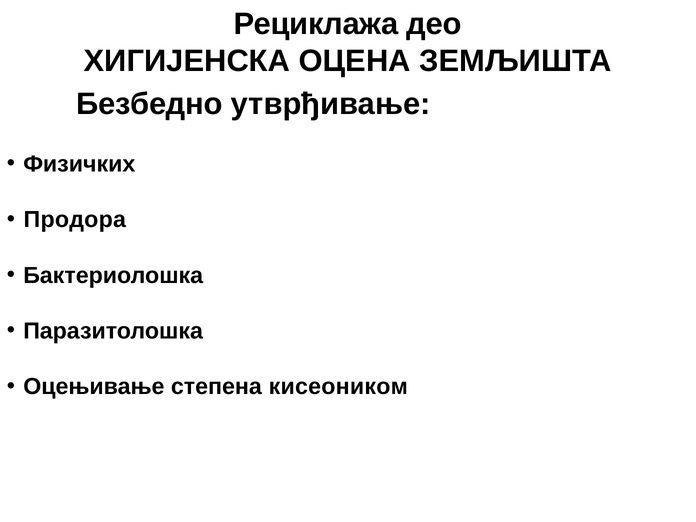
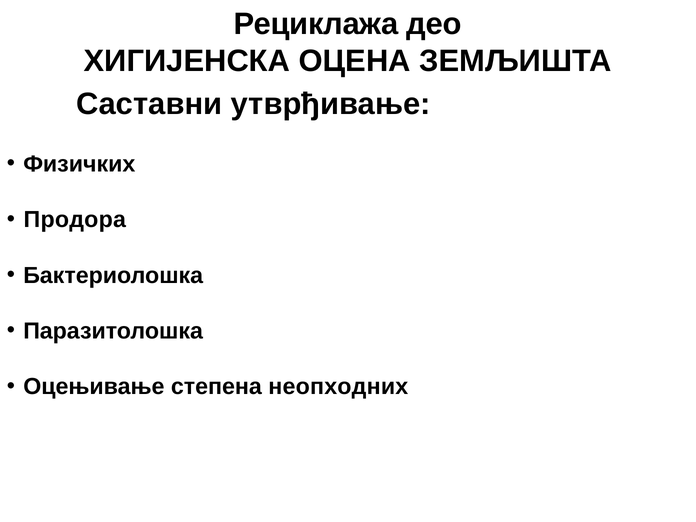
Безбедно: Безбедно -> Саставни (149, 104)
кисеоником: кисеоником -> неопходних (338, 387)
